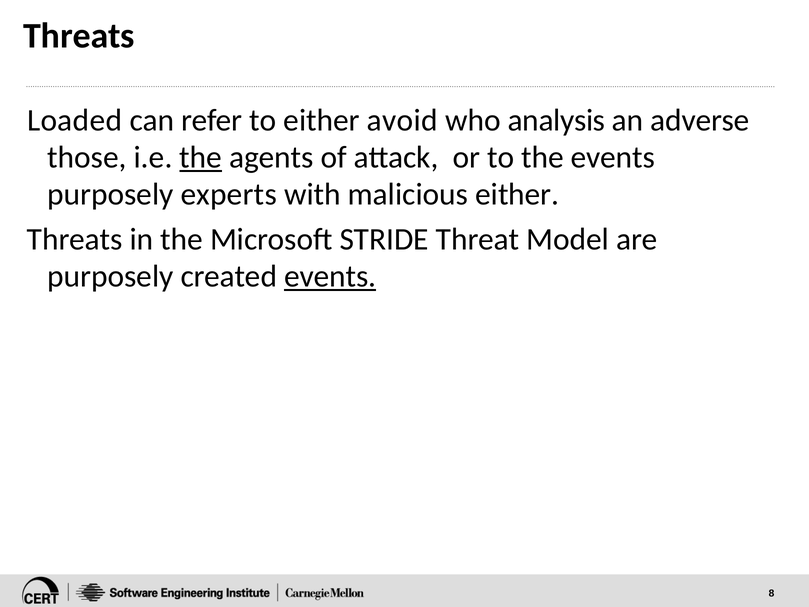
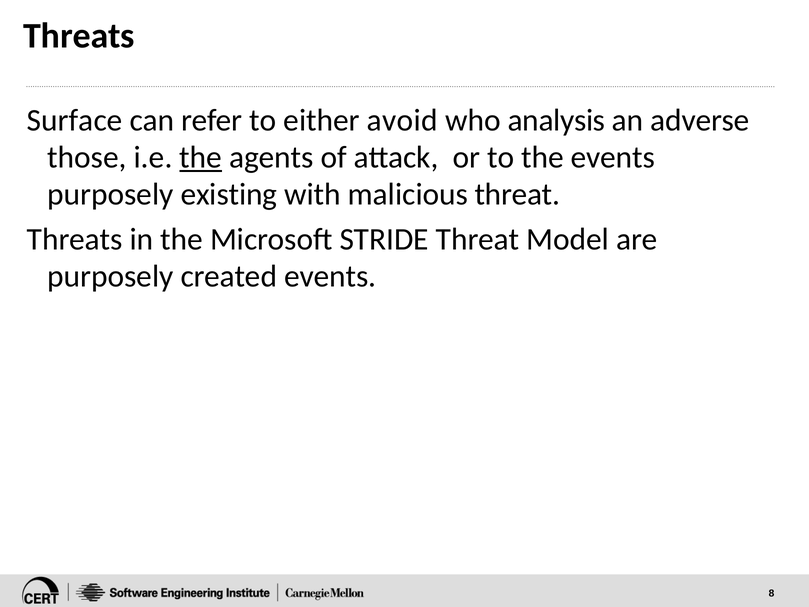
Loaded: Loaded -> Surface (75, 120)
experts: experts -> existing (229, 194)
malicious either: either -> threat (517, 194)
events underline: present -> none (330, 276)
